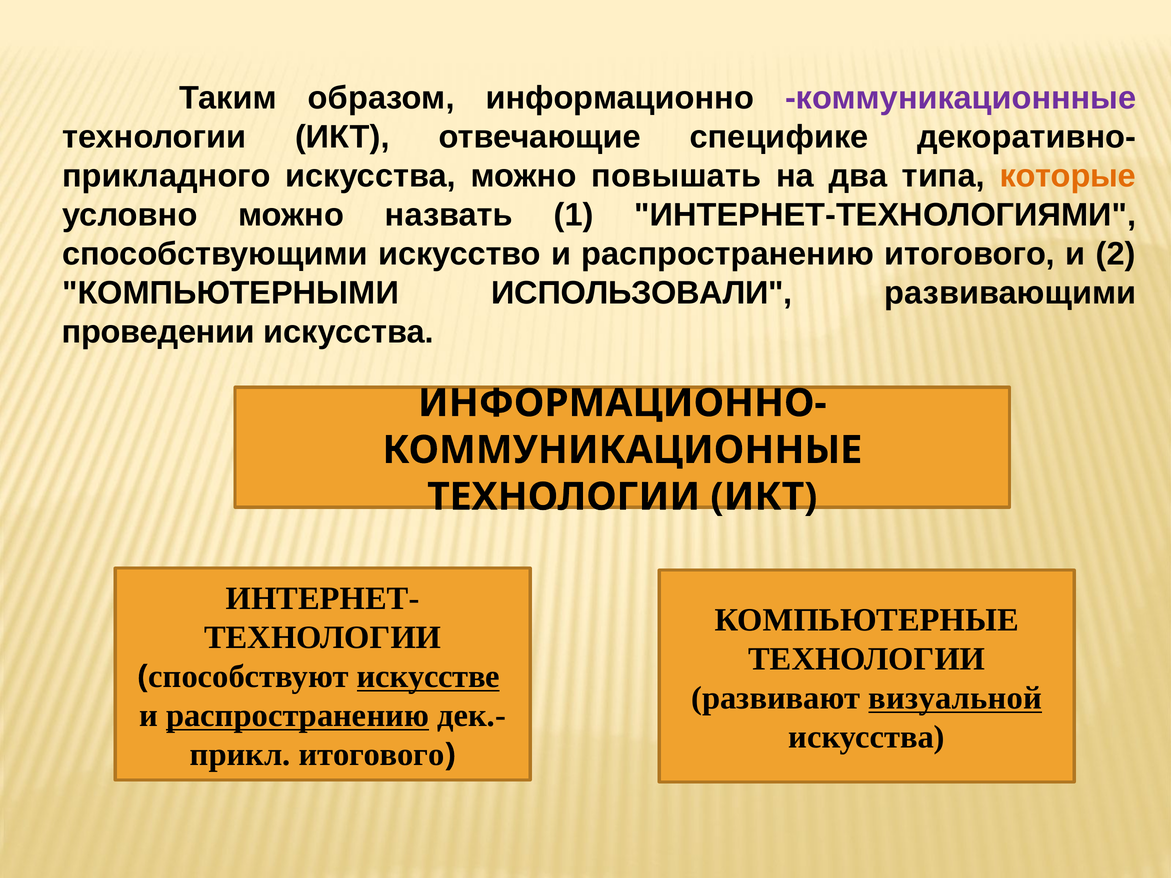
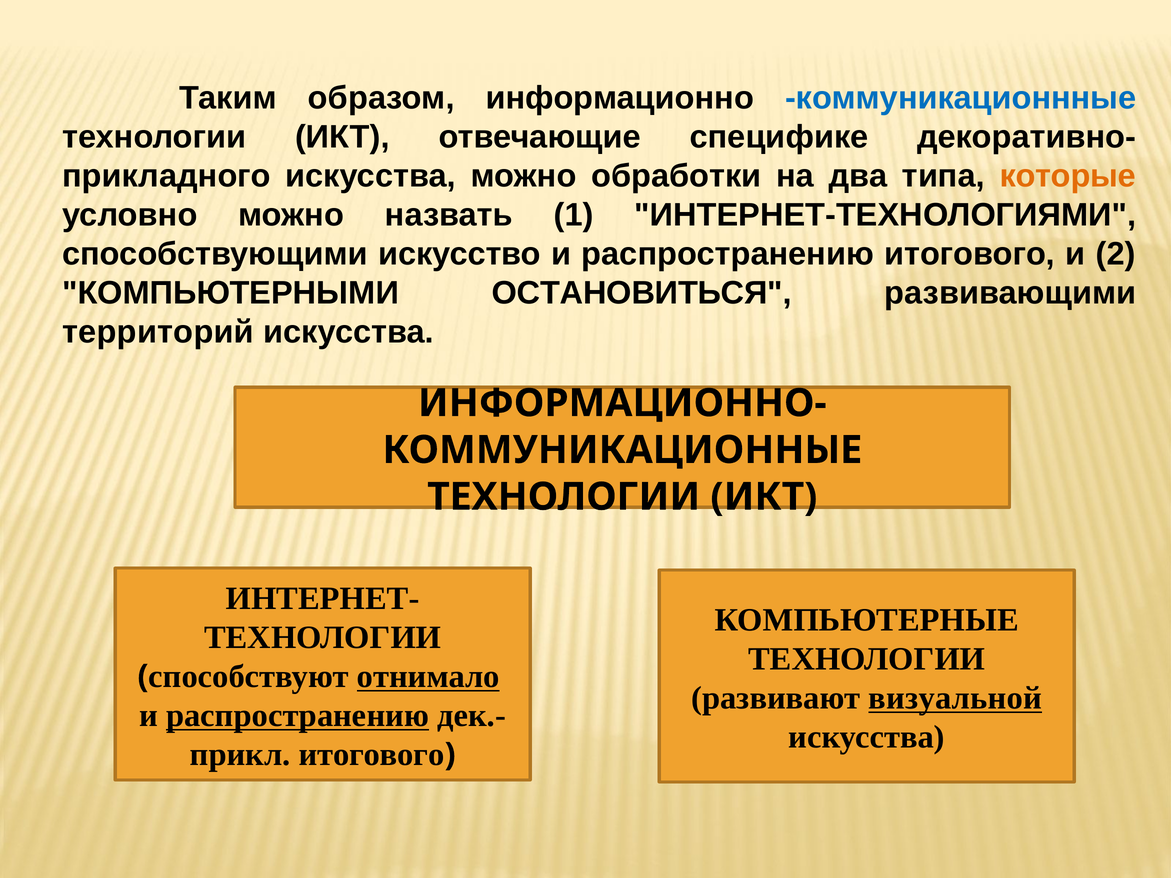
коммуникационнные colour: purple -> blue (961, 98)
повышать: повышать -> обработки (676, 176)
ИСПОЛЬЗОВАЛИ: ИСПОЛЬЗОВАЛИ -> ОСТАНОВИТЬСЯ (642, 293)
проведении: проведении -> территорий (158, 332)
искусстве: искусстве -> отнимало (428, 677)
